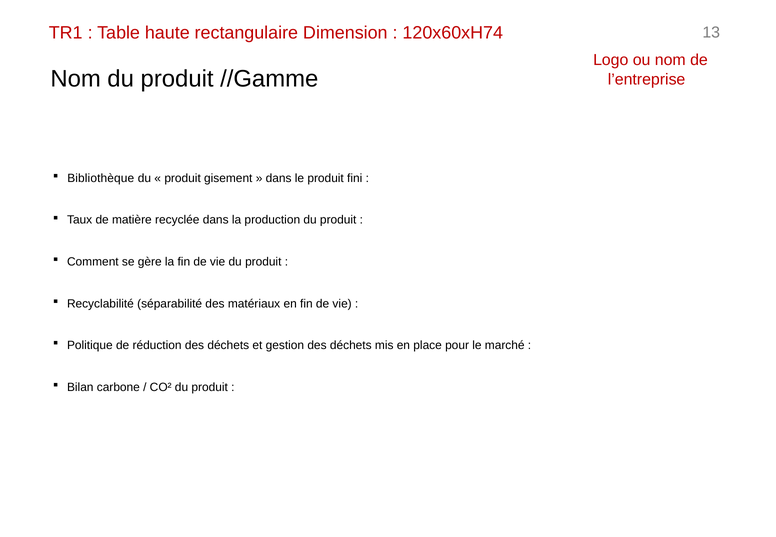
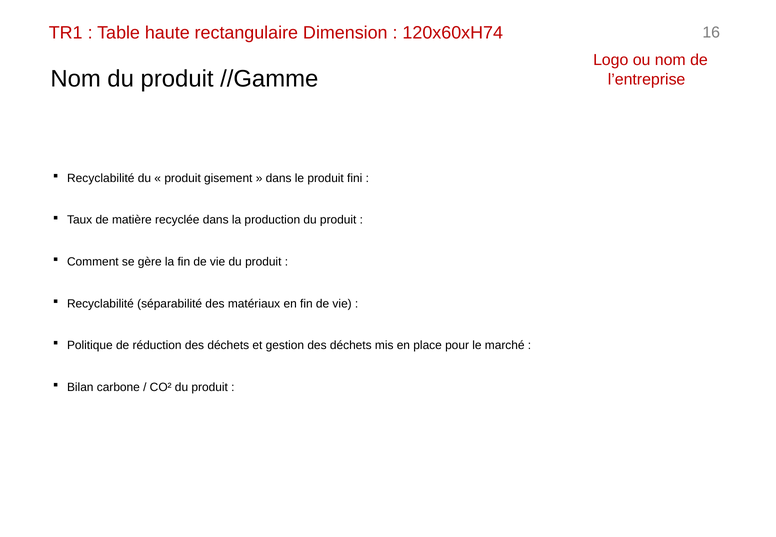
13: 13 -> 16 (711, 33)
Bibliothèque: Bibliothèque -> Recyclabilité (101, 178)
